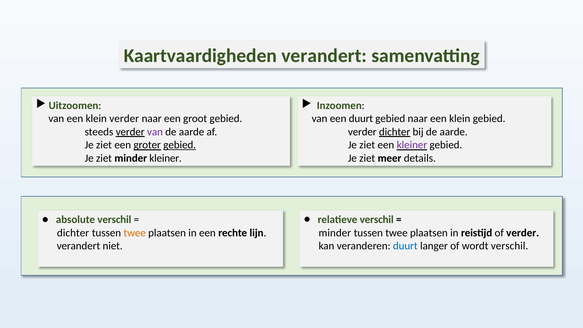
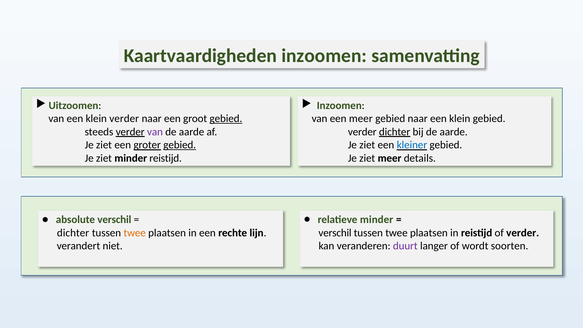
Kaartvaardigheden verandert: verandert -> inzoomen (324, 56)
gebied underline: none -> present (226, 119)
een duurt: duurt -> meer (361, 119)
kleiner colour: purple -> blue (412, 145)
minder kleiner: kleiner -> reistijd (166, 158)
relatieve verschil: verschil -> minder (377, 220)
minder: minder -> verschil (335, 233)
duurt colour: blue -> purple (405, 246)
wordt verschil: verschil -> soorten (510, 246)
